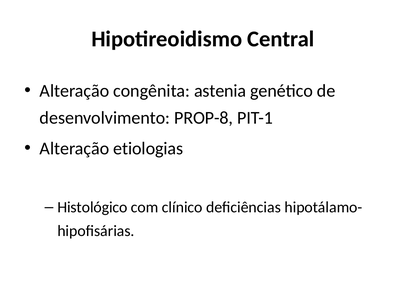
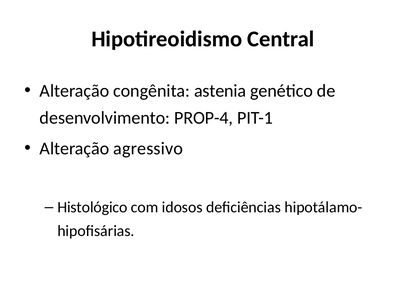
PROP-8: PROP-8 -> PROP-4 (204, 118)
etiologias: etiologias -> agressivo (148, 148)
clínico: clínico -> idosos (182, 207)
